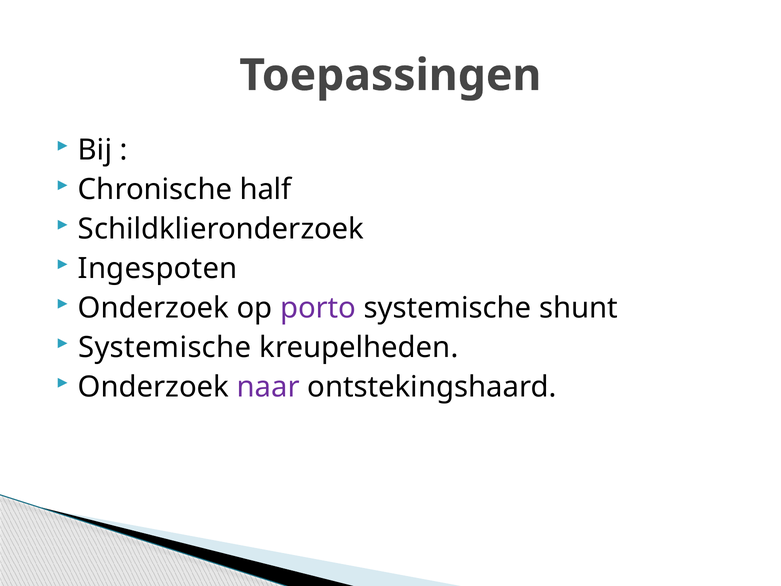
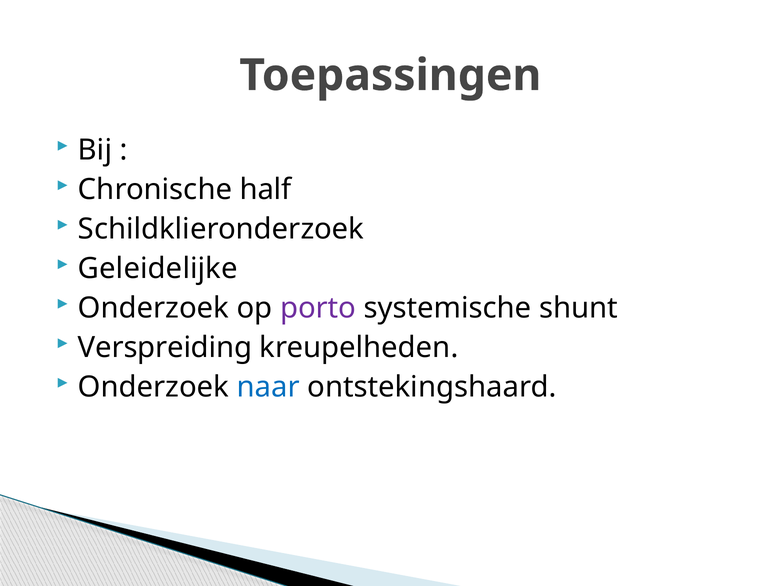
Ingespoten: Ingespoten -> Geleidelijke (158, 269)
Systemische: Systemische -> Verspreiding (165, 348)
naar colour: purple -> blue (268, 387)
